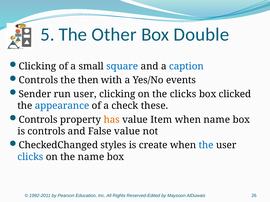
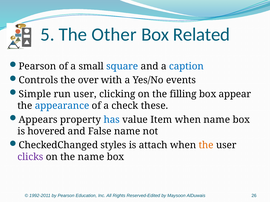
Double: Double -> Related (202, 35)
Clicking: Clicking -> Pearson (37, 66)
then: then -> over (88, 80)
Sender: Sender -> Simple (35, 94)
the clicks: clicks -> filling (183, 94)
clicked: clicked -> appear (235, 94)
Controls: Controls -> Appears (38, 120)
has colour: orange -> blue (112, 120)
is controls: controls -> hovered (46, 132)
False value: value -> name (127, 132)
create: create -> attach (153, 146)
the colour: blue -> orange (206, 146)
clicks colour: blue -> purple (30, 157)
